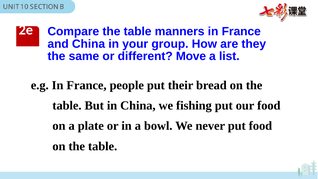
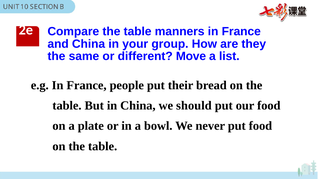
fishing: fishing -> should (194, 105)
